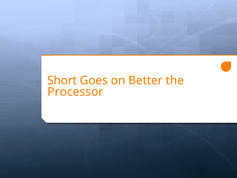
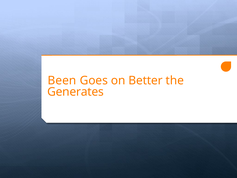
Short: Short -> Been (62, 80)
Processor: Processor -> Generates (76, 92)
